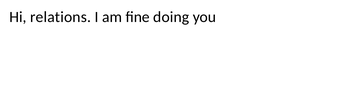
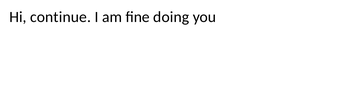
relations: relations -> continue (61, 17)
